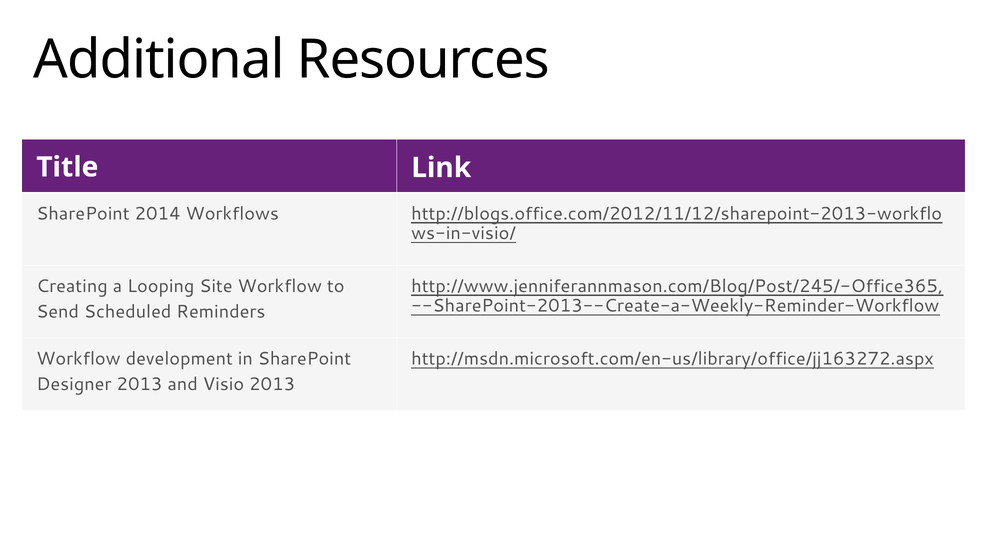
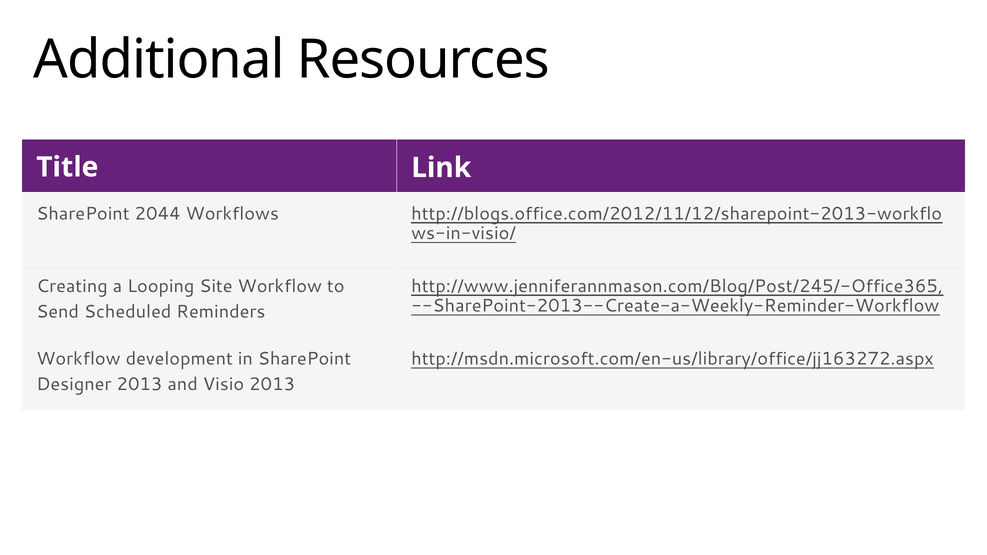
2014: 2014 -> 2044 (158, 214)
